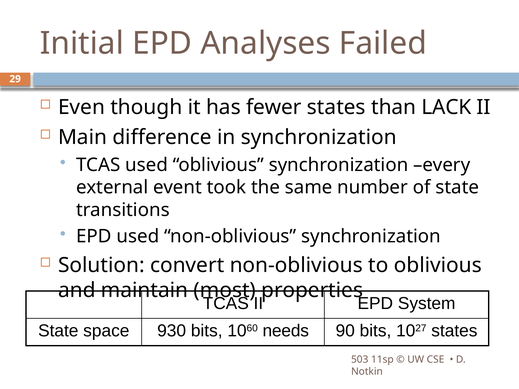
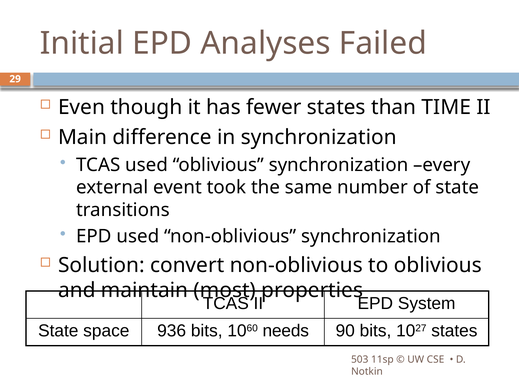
LACK: LACK -> TIME (446, 107)
930: 930 -> 936 (172, 331)
